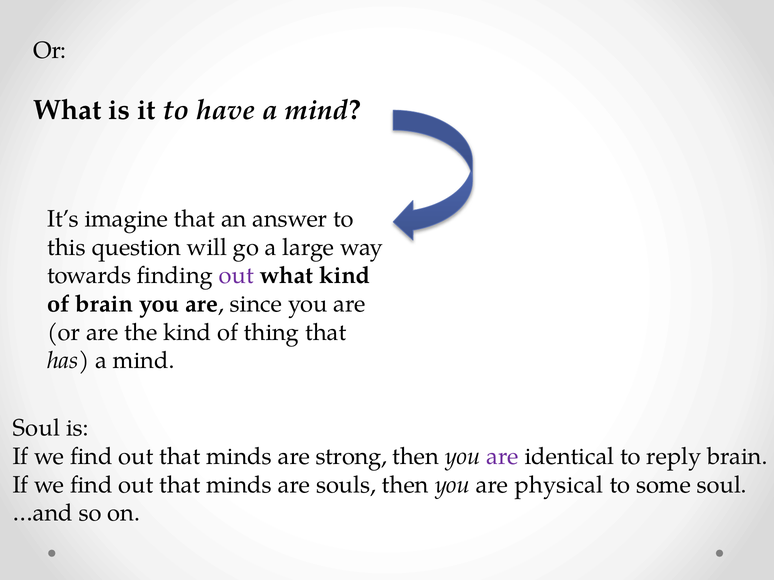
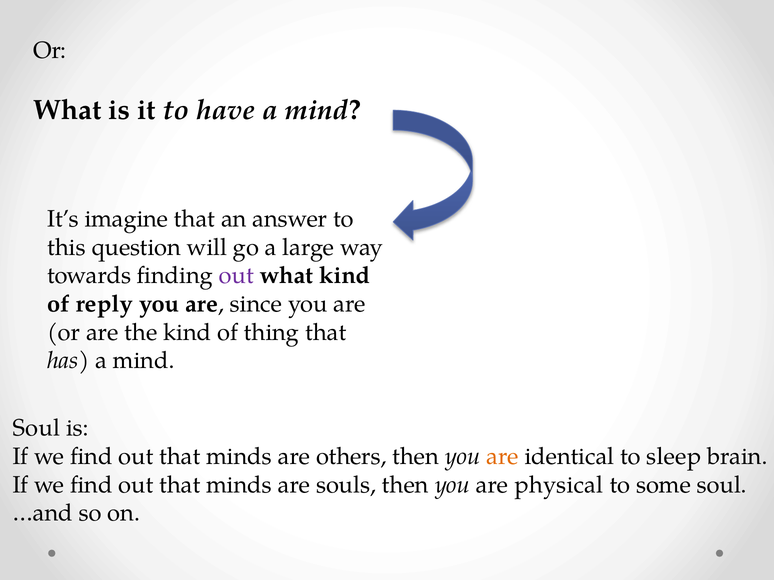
of brain: brain -> reply (104, 304)
strong: strong -> others (351, 457)
are colour: purple -> orange (502, 457)
reply: reply -> sleep (674, 457)
